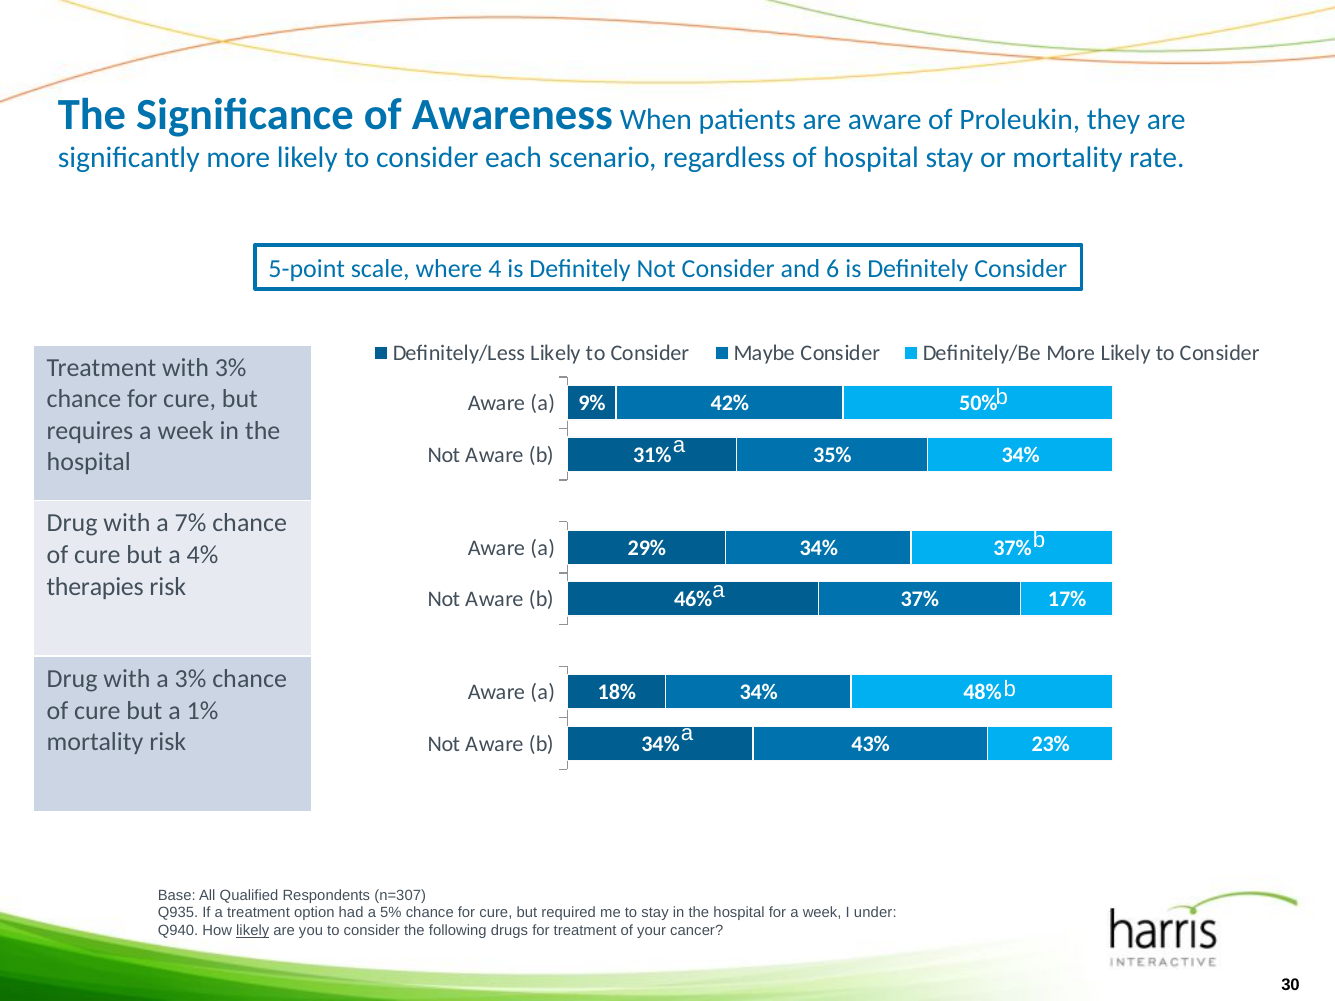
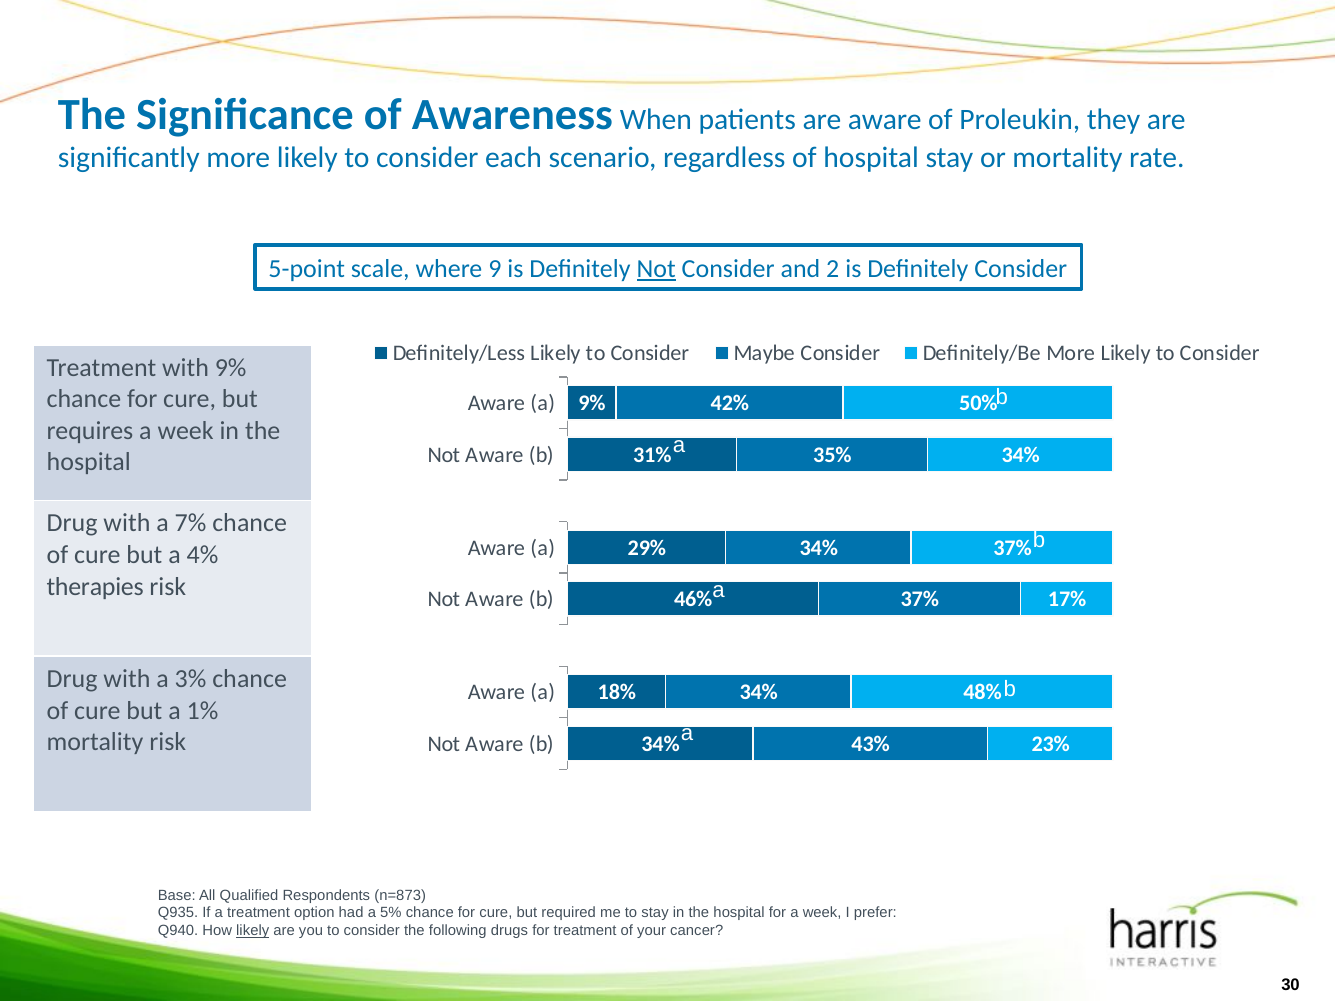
4: 4 -> 9 (495, 269)
Not underline: none -> present (656, 269)
6: 6 -> 2 (833, 269)
with 3%: 3% -> 9% (231, 368)
n=307: n=307 -> n=873 (400, 895)
under: under -> prefer (875, 913)
